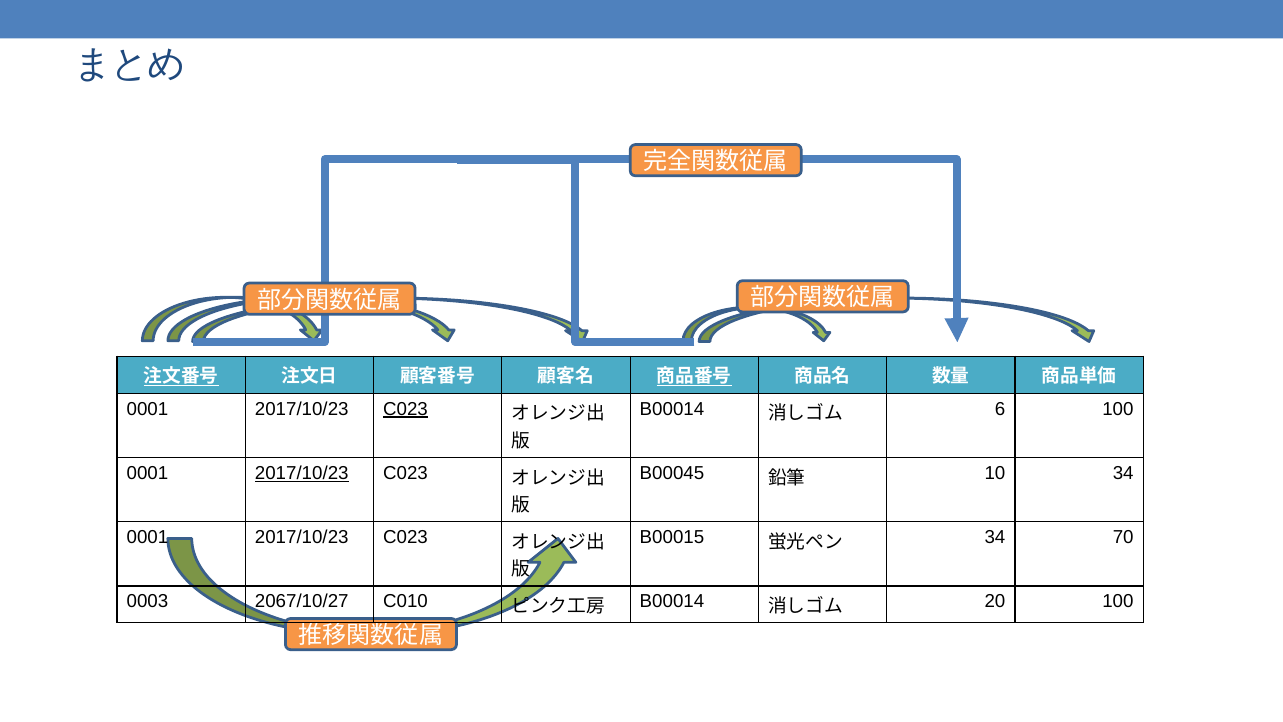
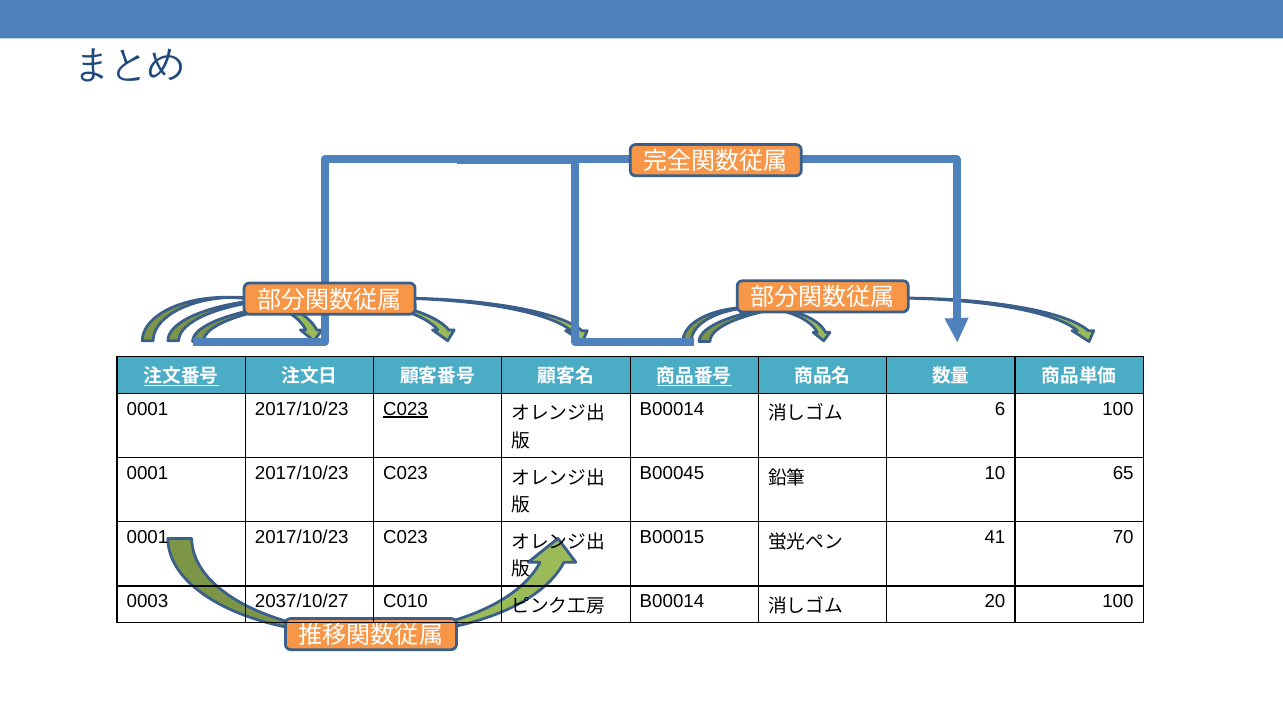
2017/10/23 underline: present -> none (302, 473)
10 34: 34 -> 65 (1123, 473)
34: 34 -> 41 (995, 537)
2067/10/27: 2067/10/27 -> 2037/10/27 (302, 601)
